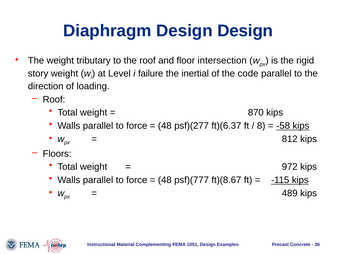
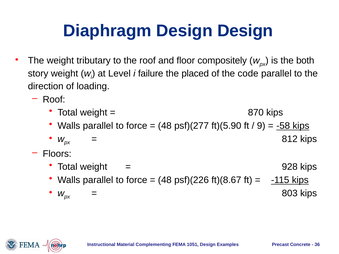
intersection: intersection -> compositely (222, 61)
rigid: rigid -> both (305, 61)
inertial: inertial -> placed (195, 73)
ft)(6.37: ft)(6.37 -> ft)(5.90 (226, 126)
8: 8 -> 9 (261, 126)
972: 972 -> 928 (290, 167)
psf)(777: psf)(777 -> psf)(226 (192, 180)
489: 489 -> 803 (290, 193)
